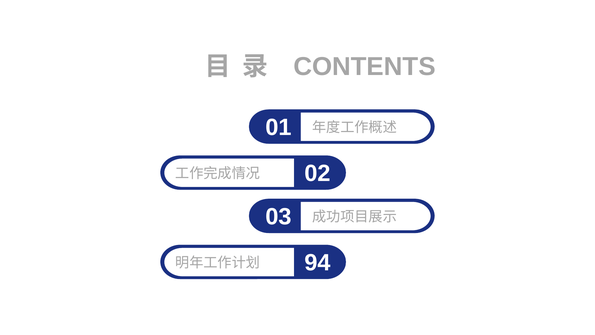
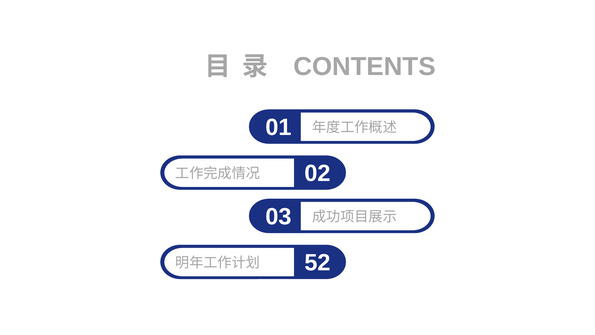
94: 94 -> 52 (318, 262)
